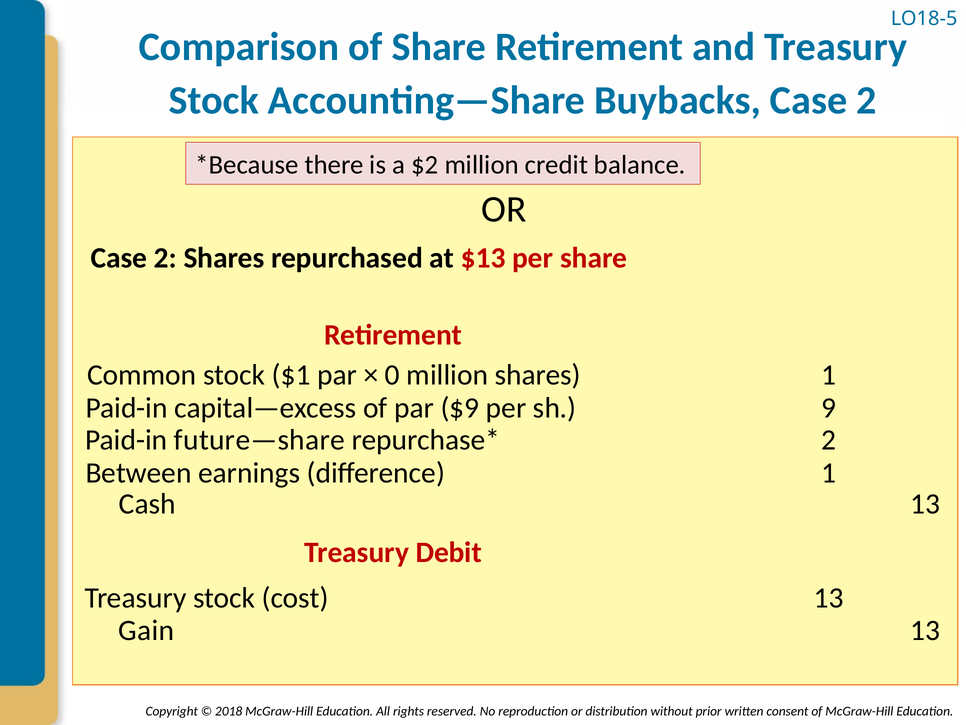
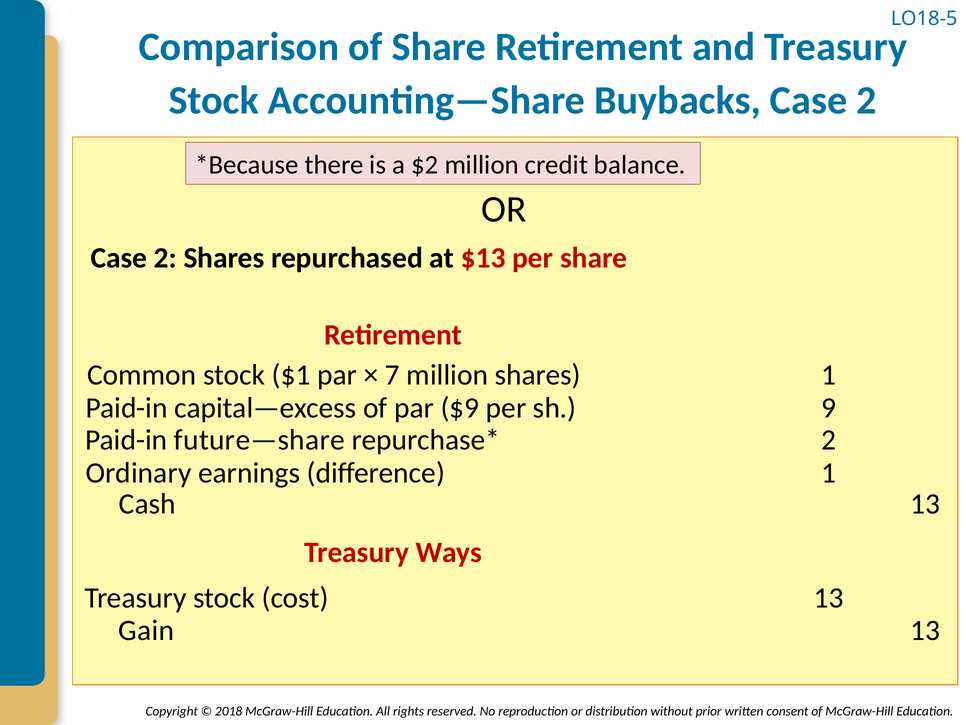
0: 0 -> 7 (392, 375)
Between: Between -> Ordinary (138, 473)
Debit: Debit -> Ways (449, 552)
